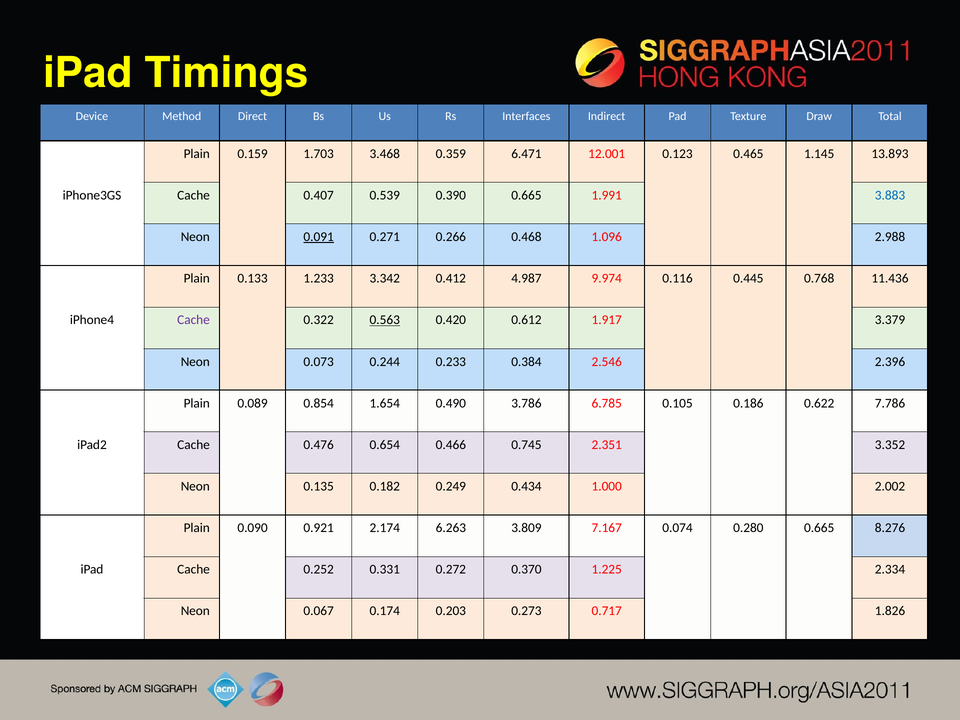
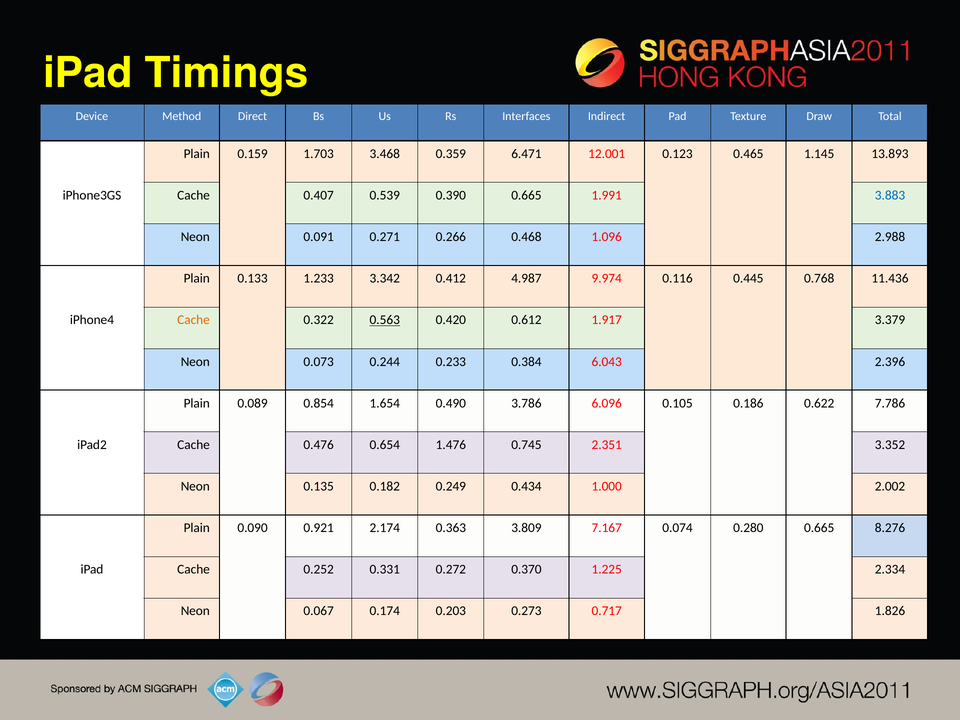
0.091 underline: present -> none (319, 237)
Cache colour: purple -> orange (194, 320)
2.546: 2.546 -> 6.043 (607, 362)
6.785: 6.785 -> 6.096 (607, 403)
0.466: 0.466 -> 1.476 (451, 445)
6.263: 6.263 -> 0.363 (451, 528)
